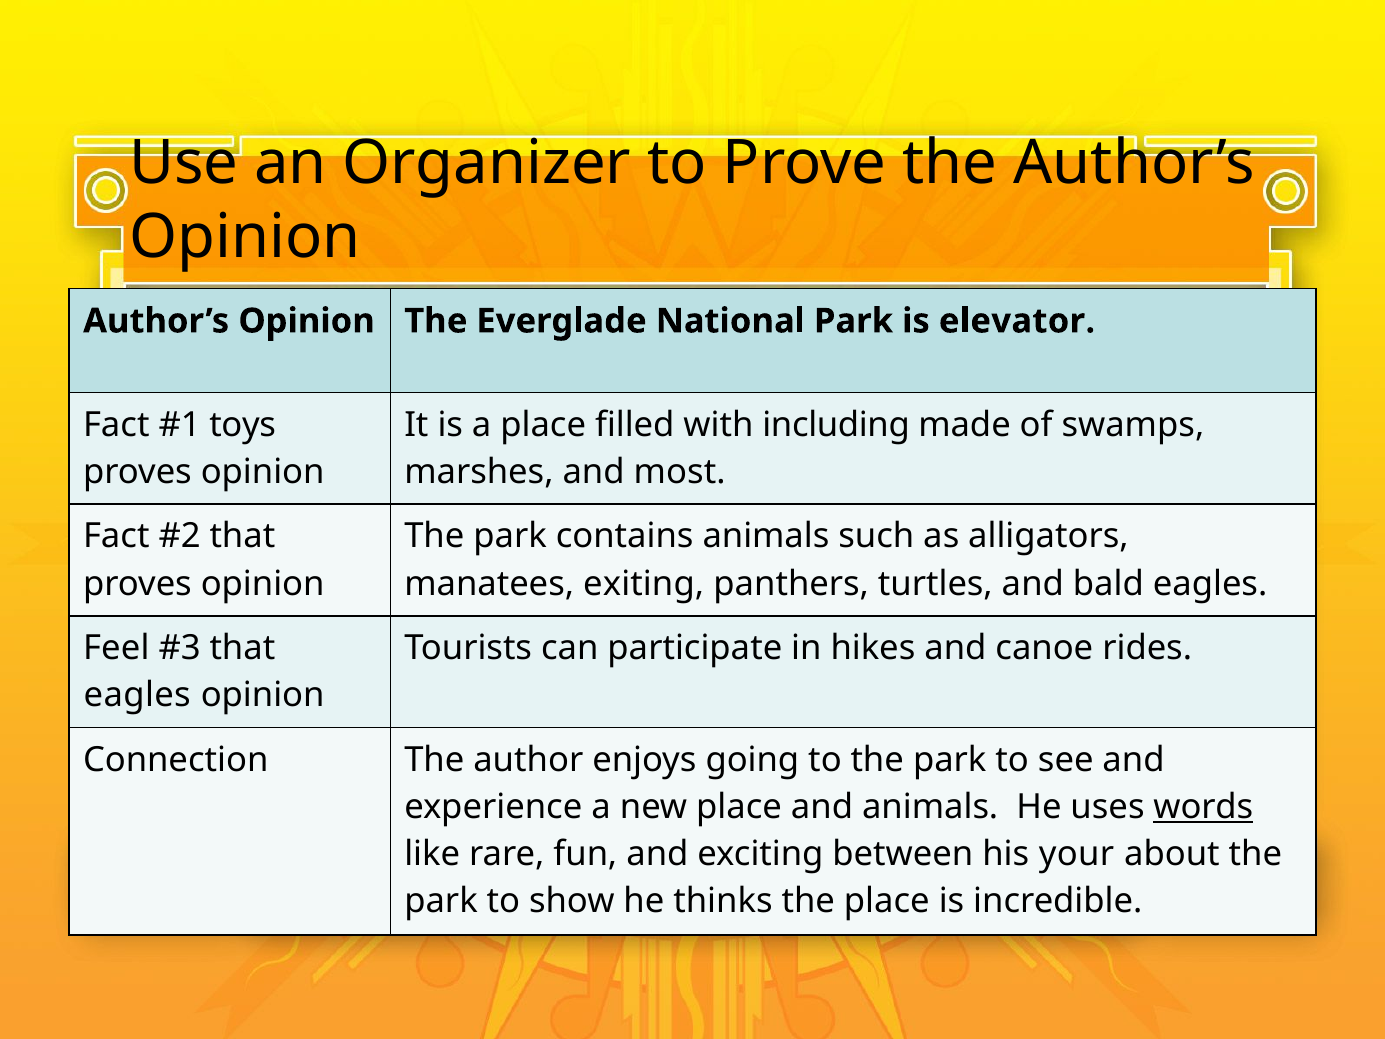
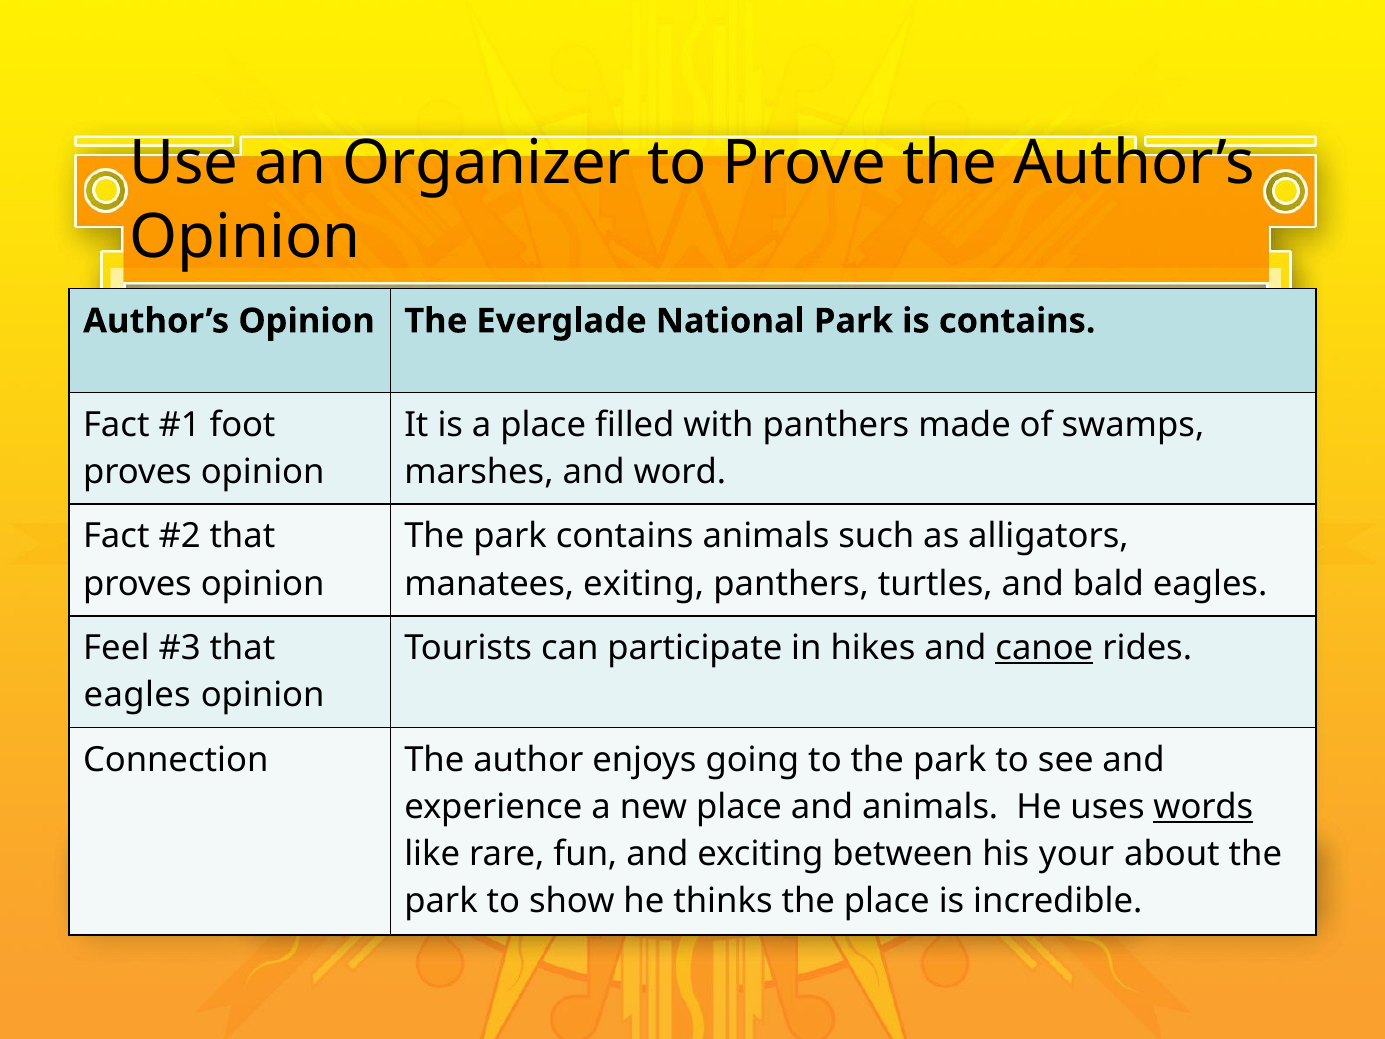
is elevator: elevator -> contains (1017, 321)
toys: toys -> foot (242, 425)
with including: including -> panthers (836, 425)
most: most -> word (680, 472)
canoe underline: none -> present (1044, 648)
